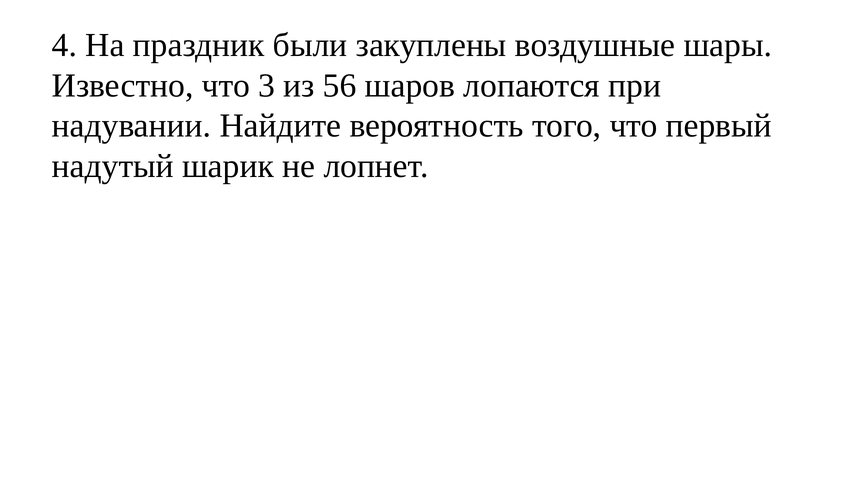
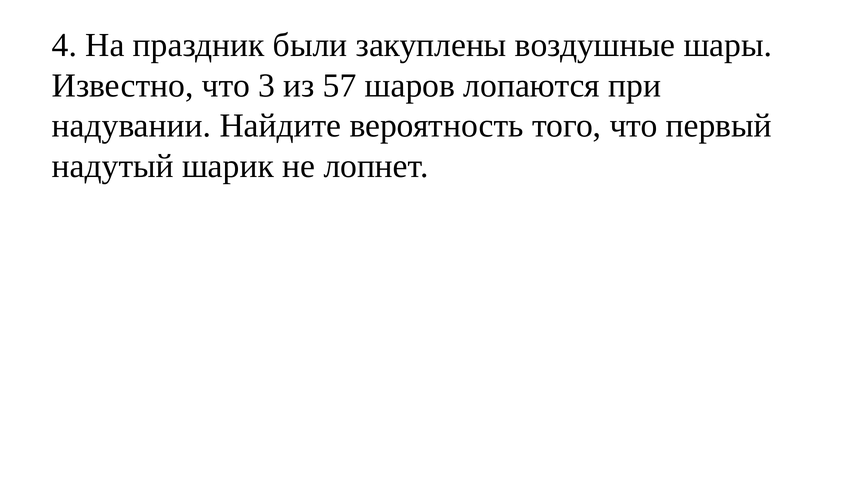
56: 56 -> 57 (340, 86)
